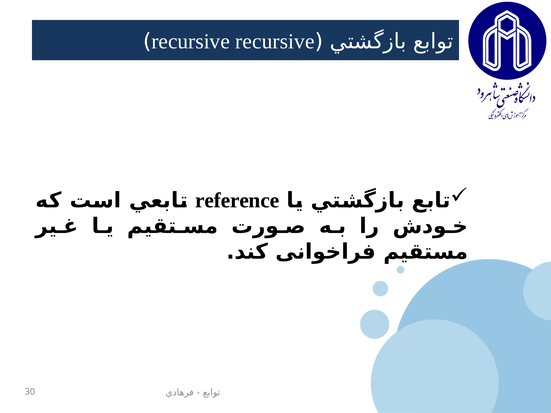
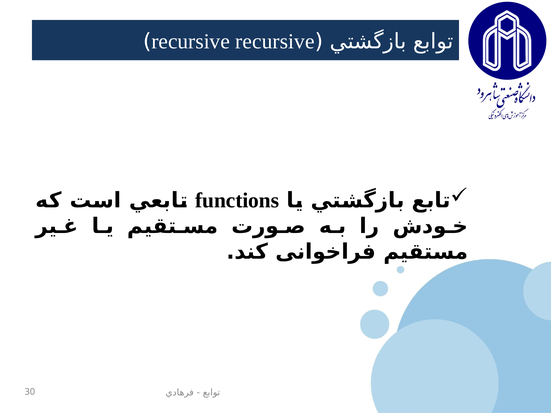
reference: reference -> functions (237, 201)
